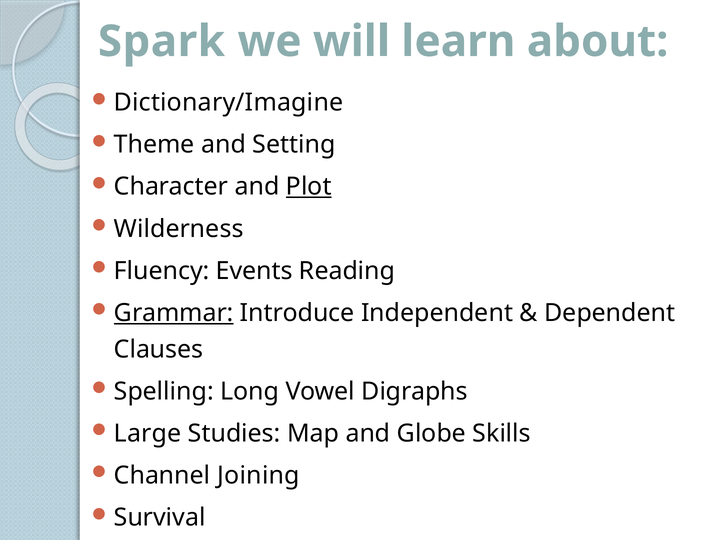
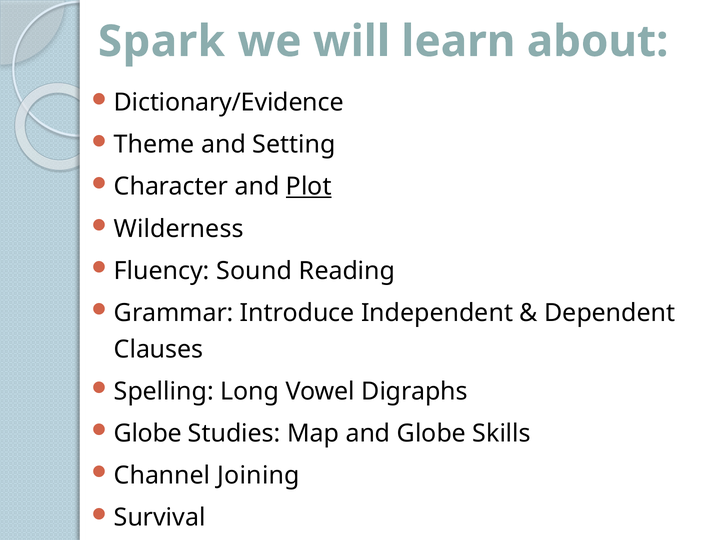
Dictionary/Imagine: Dictionary/Imagine -> Dictionary/Evidence (229, 103)
Events: Events -> Sound (254, 271)
Grammar underline: present -> none (174, 313)
Large: Large -> Globe (148, 434)
